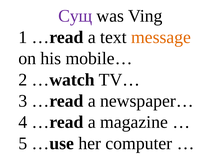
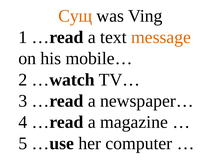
Сущ colour: purple -> orange (75, 16)
